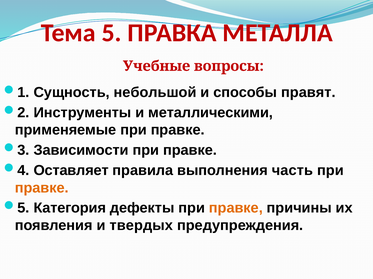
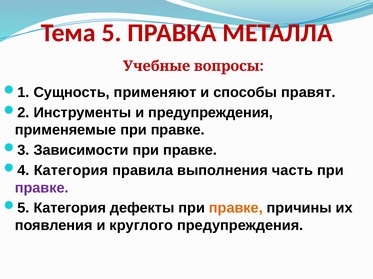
небольшой: небольшой -> применяют (155, 93)
и металлическими: металлическими -> предупреждения (211, 113)
Оставляет: Оставляет -> Категория (71, 171)
правке colour: orange -> purple (42, 188)
твердых: твердых -> круглого (141, 226)
